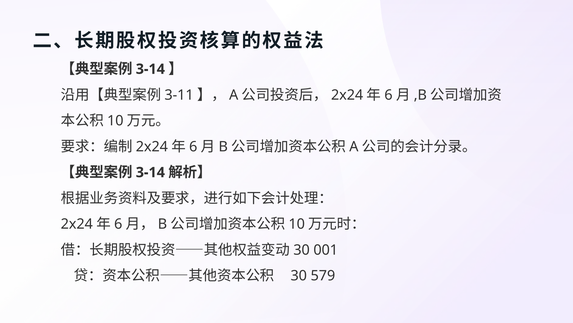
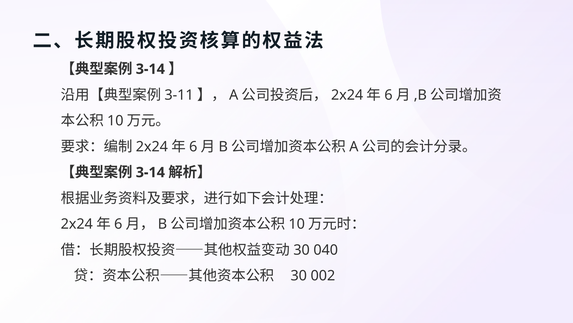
001: 001 -> 040 (326, 249)
579: 579 -> 002 (323, 275)
